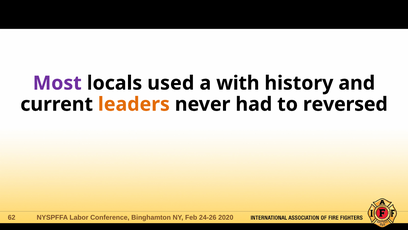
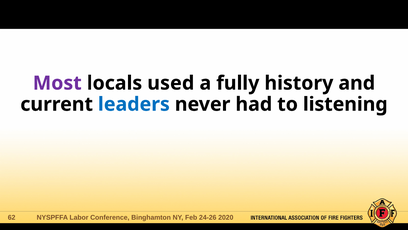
with: with -> fully (238, 83)
leaders colour: orange -> blue (134, 104)
reversed: reversed -> listening (345, 104)
